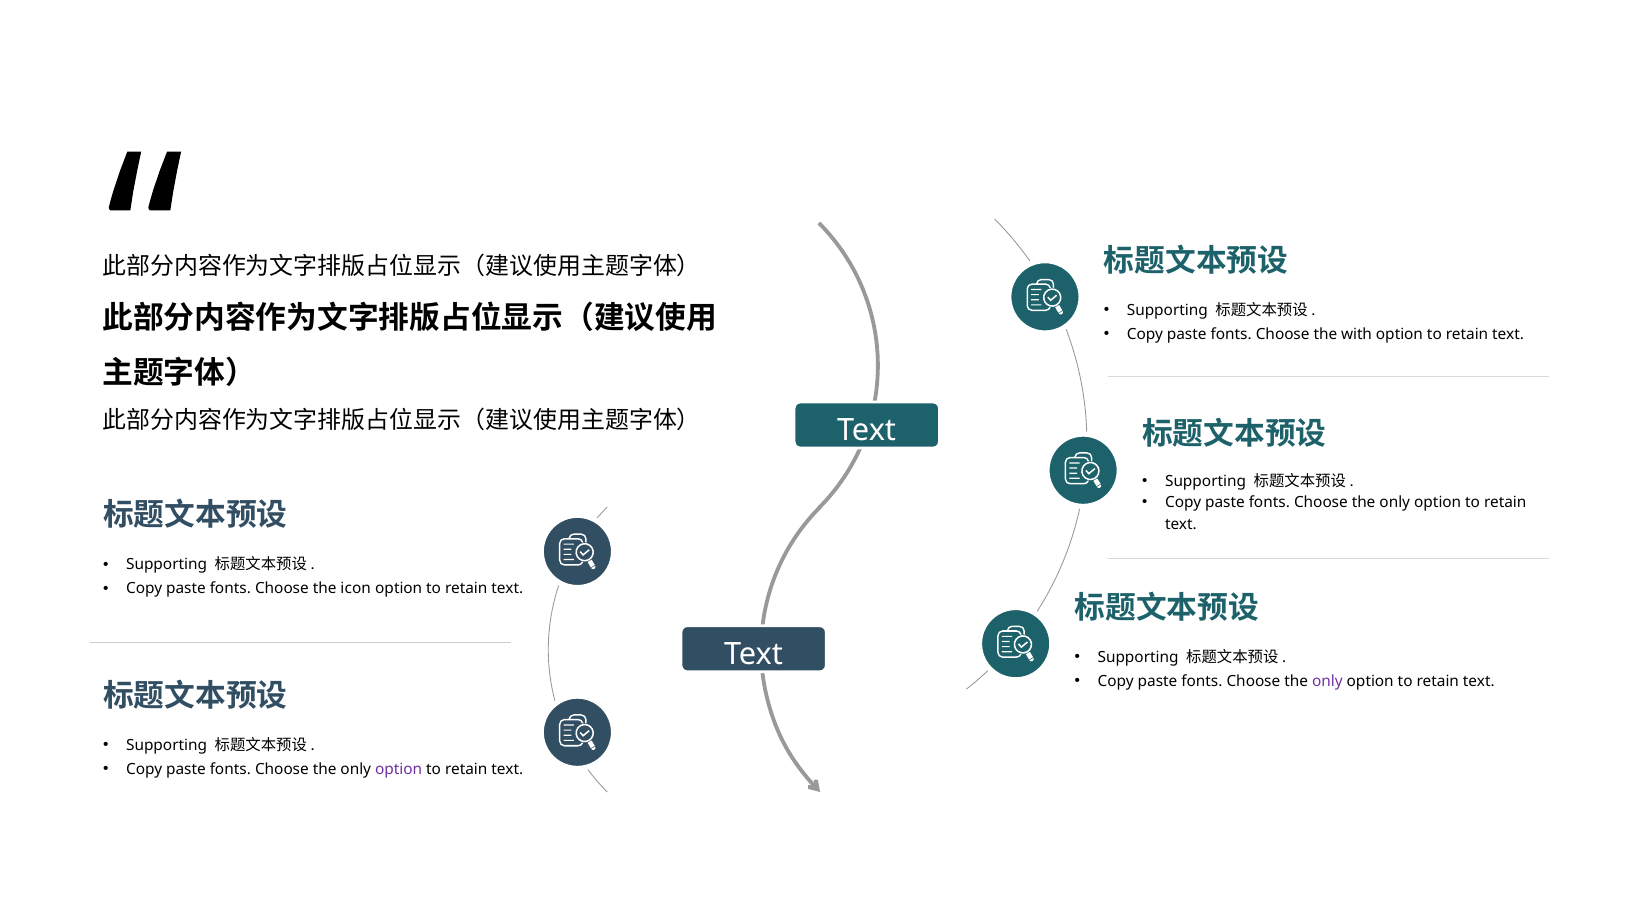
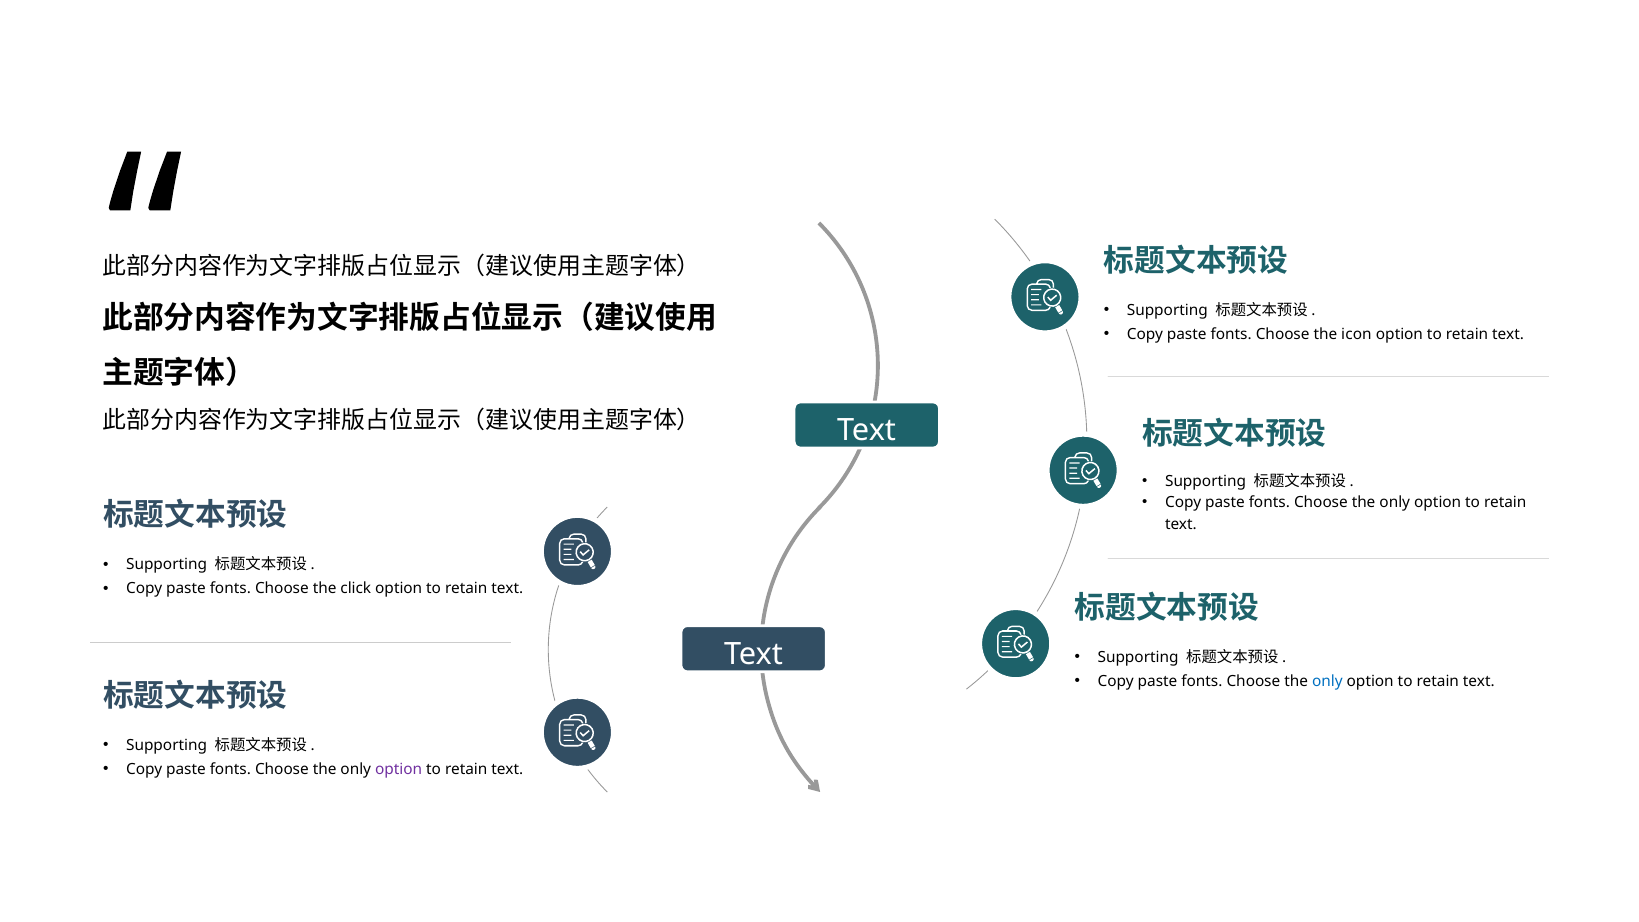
with: with -> icon (1356, 334)
icon: icon -> click (356, 589)
only colour: purple -> blue (1327, 681)
